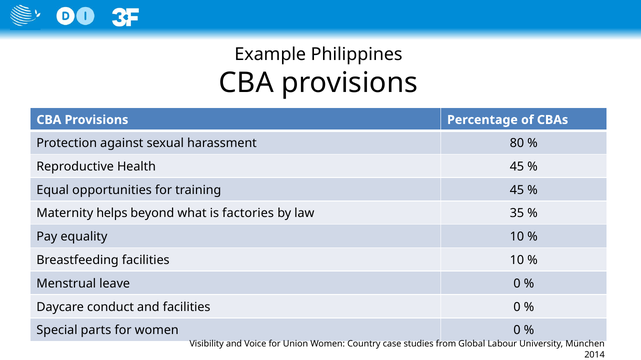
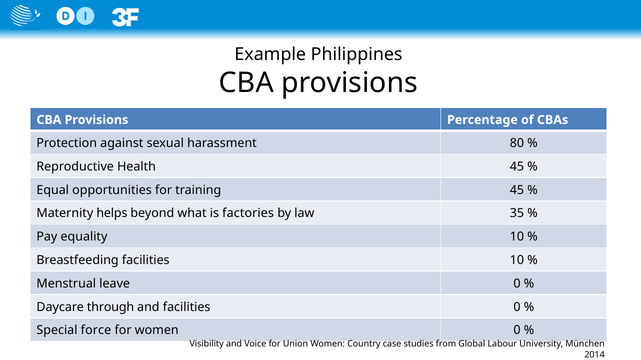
conduct: conduct -> through (111, 307)
parts: parts -> force (96, 331)
